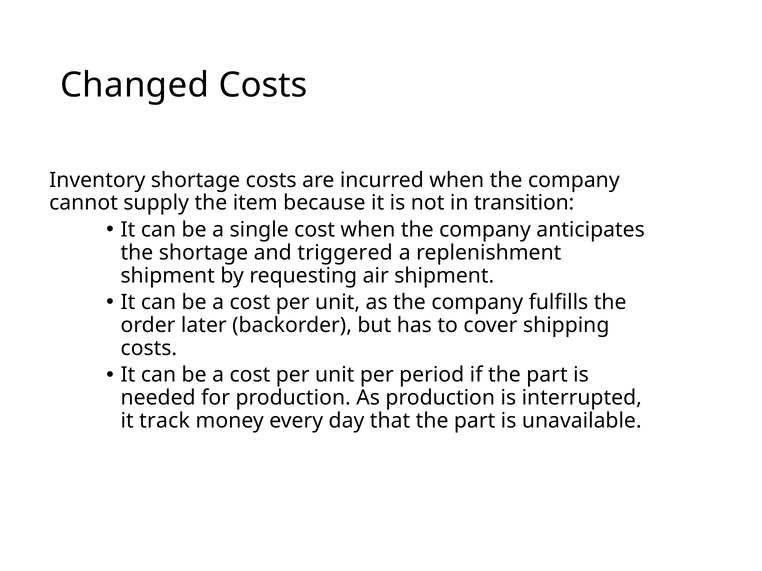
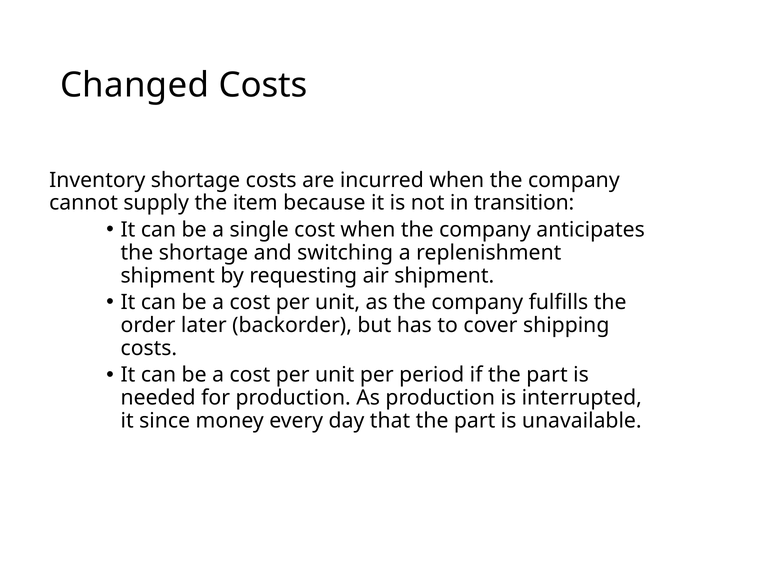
triggered: triggered -> switching (345, 253)
track: track -> since (165, 421)
